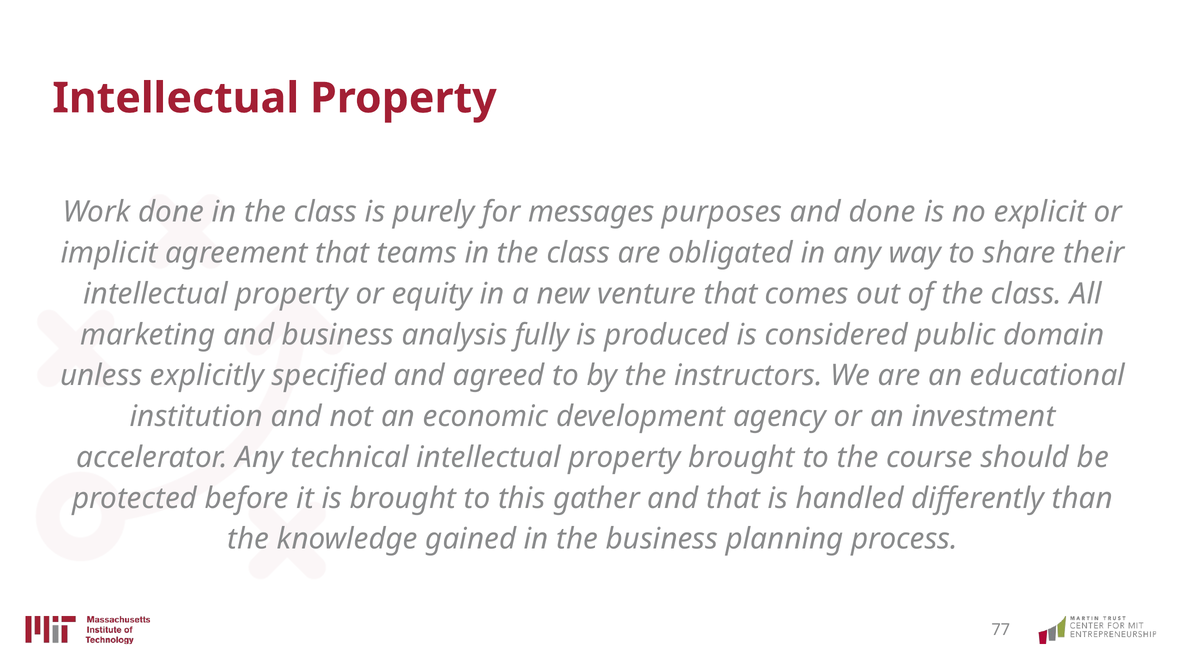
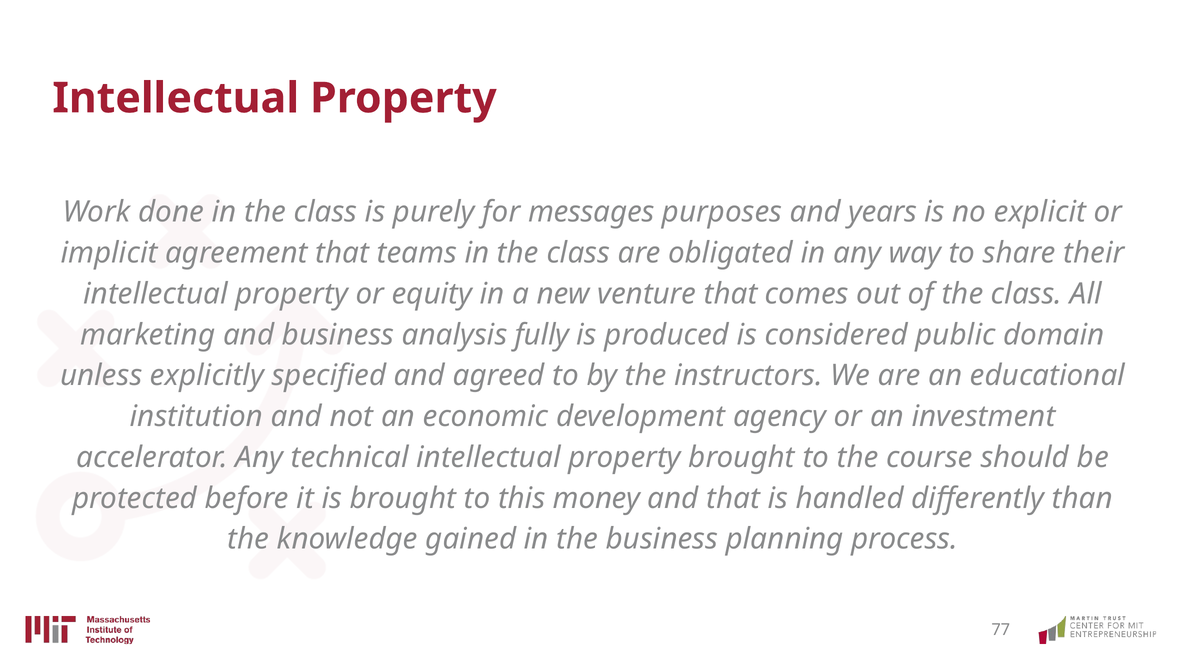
and done: done -> years (883, 212)
gather: gather -> money (597, 498)
